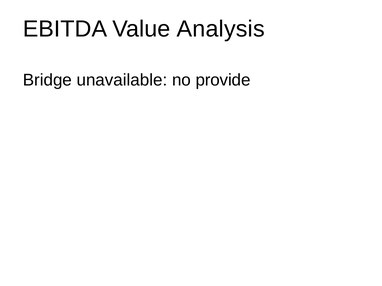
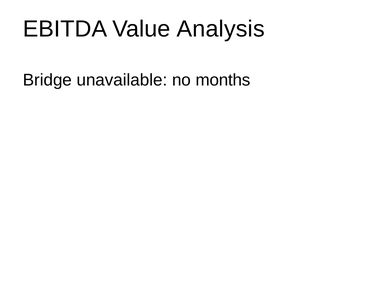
provide: provide -> months (223, 80)
